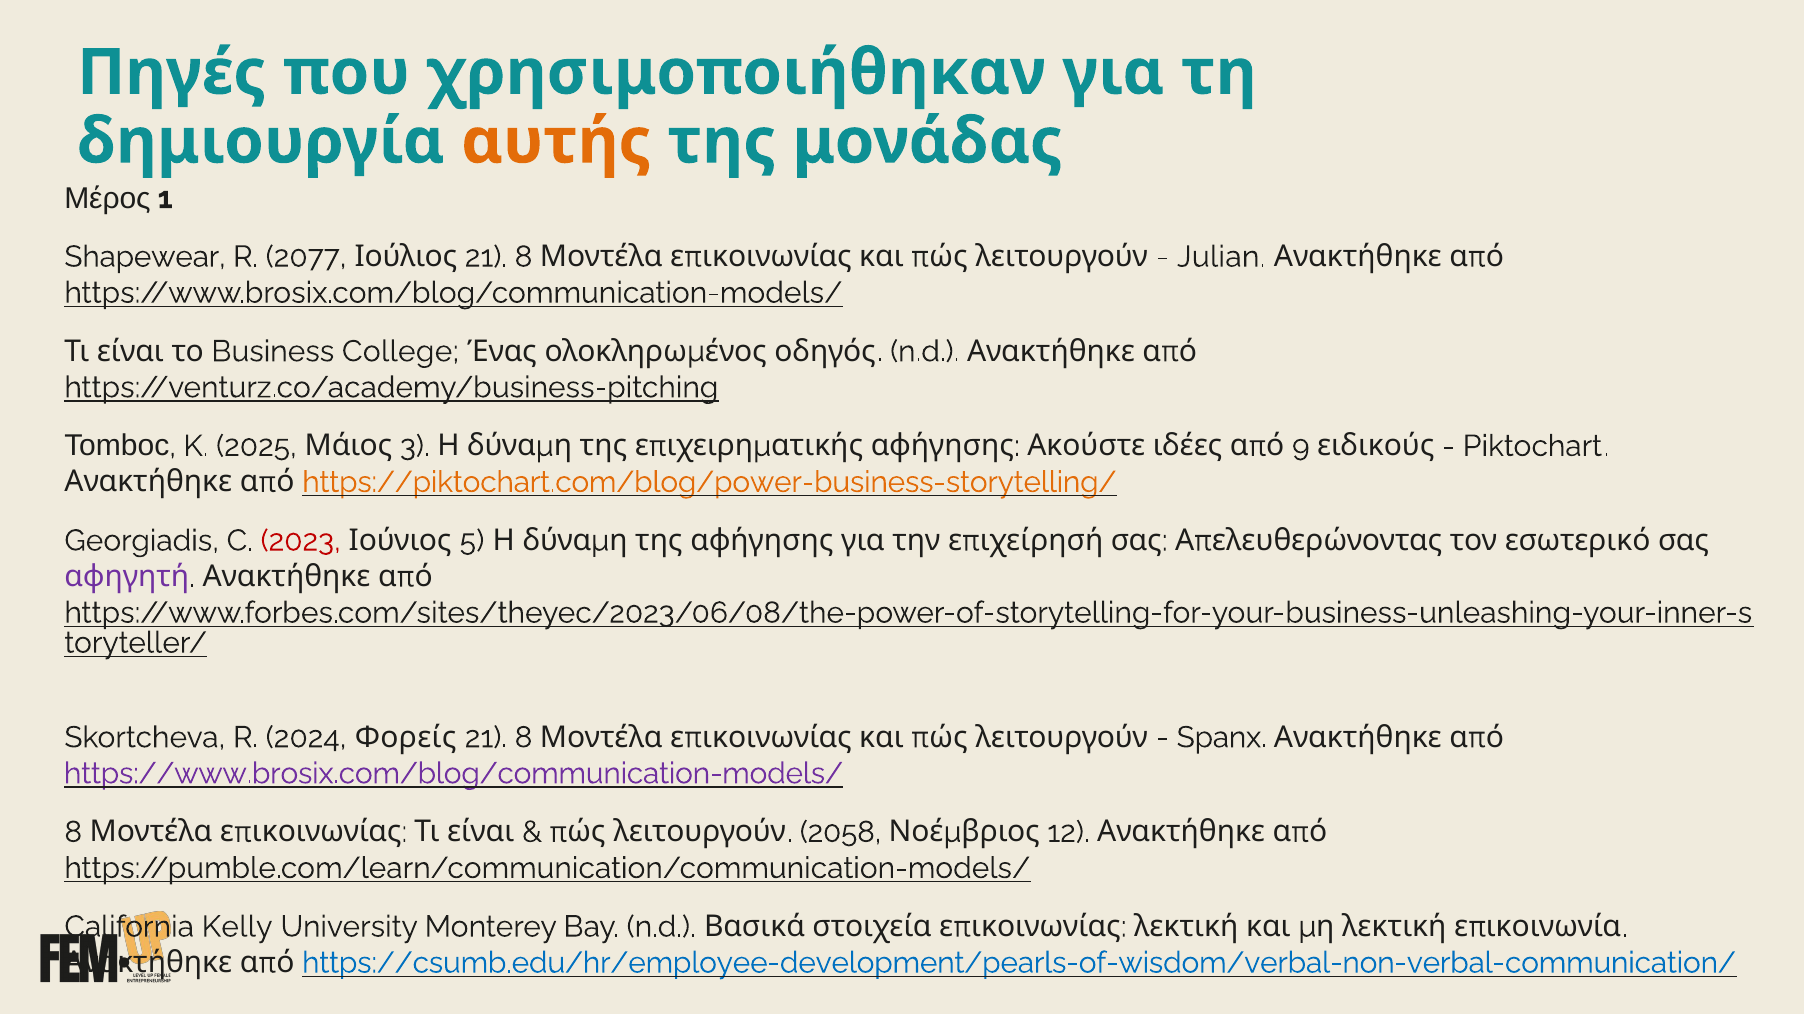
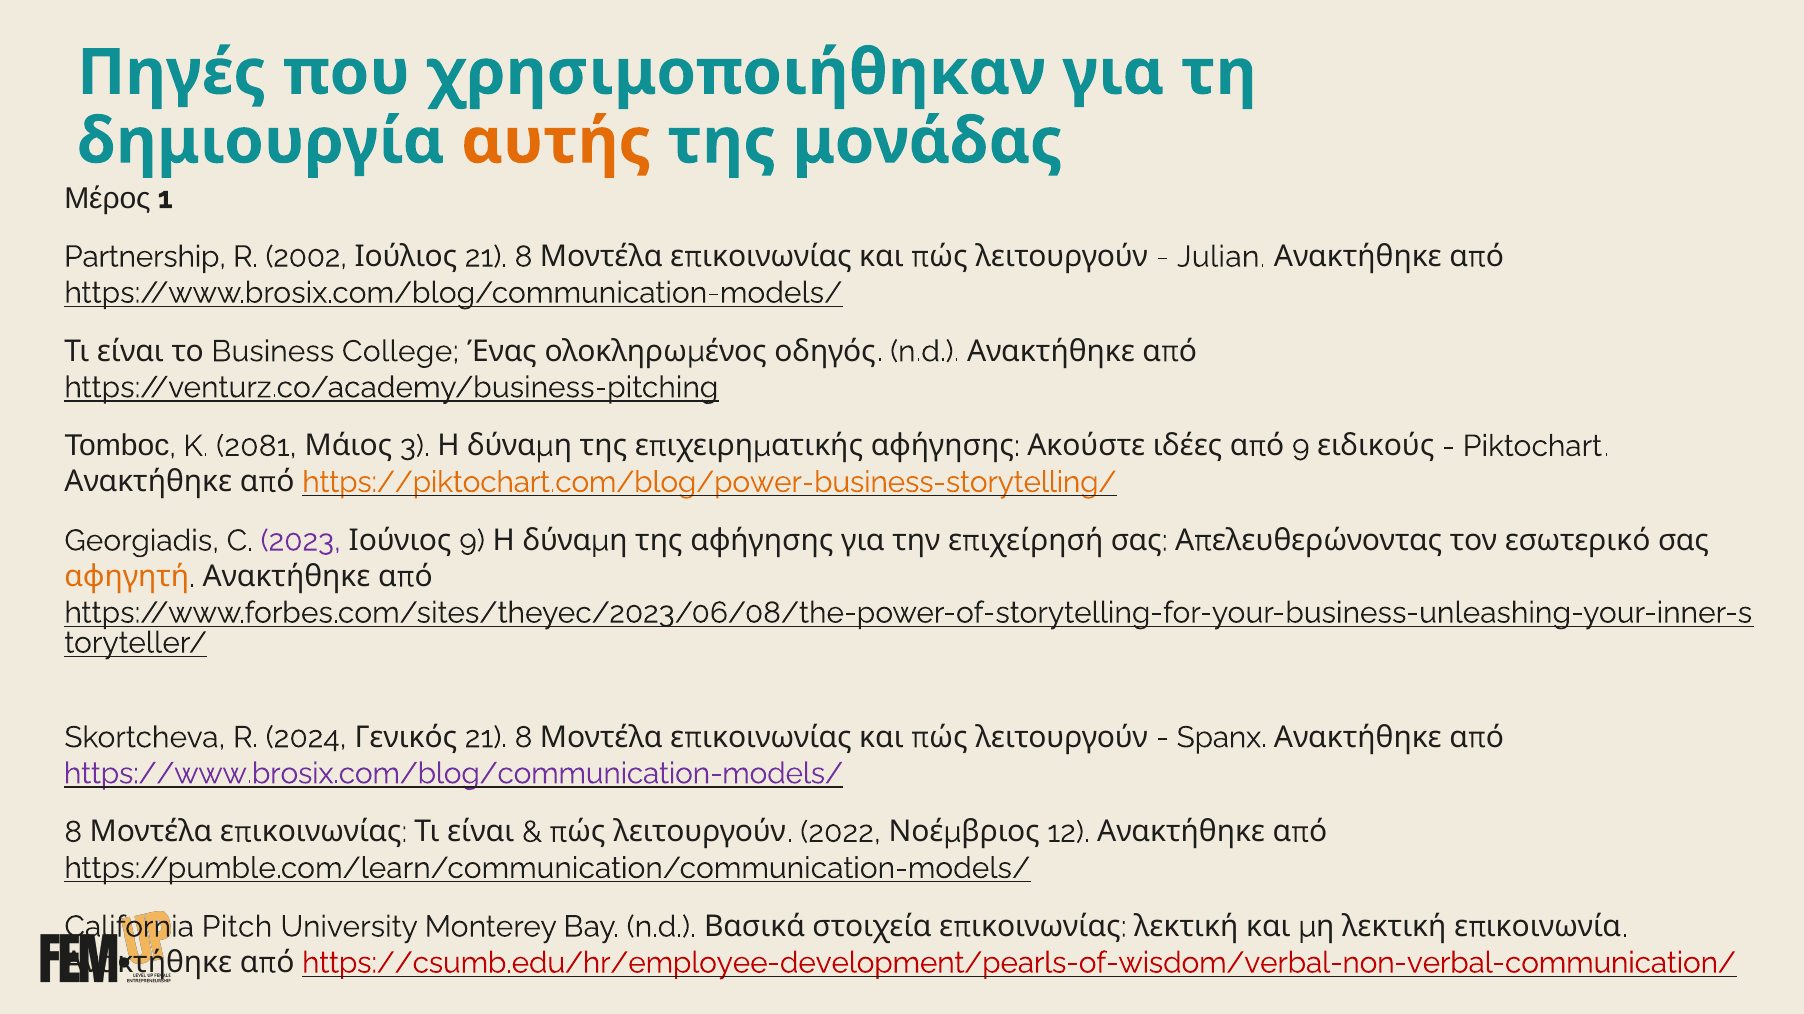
Shapewear: Shapewear -> Partnership (145, 257)
2077: 2077 -> 2002 (306, 257)
2025: 2025 -> 2081 (256, 446)
2023 colour: red -> purple (301, 541)
Ιούνιος 5: 5 -> 9 (472, 541)
αφηγητή colour: purple -> orange (127, 577)
Φορείς: Φορείς -> Γενικός (406, 738)
2058: 2058 -> 2022 (840, 833)
Kelly: Kelly -> Pitch (237, 927)
https://csumb.edu/hr/employee-development/pearls-of-wisdom/verbal-non-verbal-communication/ colour: blue -> red (1019, 963)
